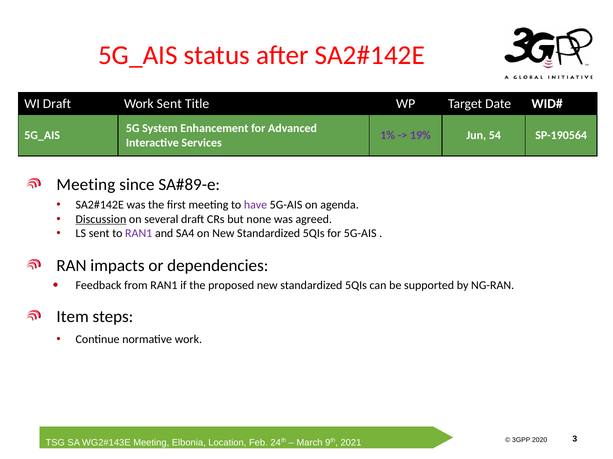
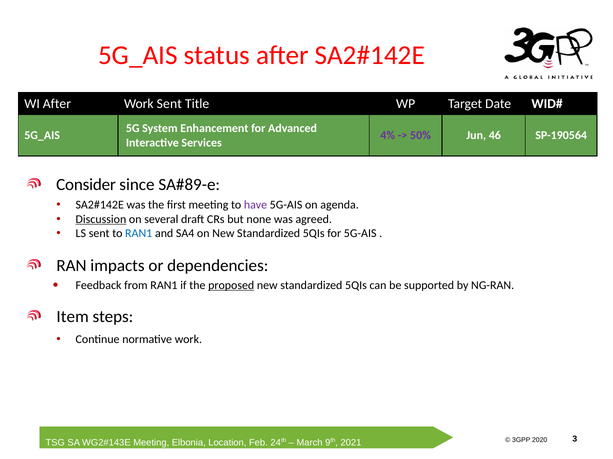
WI Draft: Draft -> After (57, 104)
1%: 1% -> 4% (388, 136)
19%: 19% -> 50% (420, 136)
54: 54 -> 46 (495, 136)
Meeting: Meeting -> Consider (86, 185)
RAN1 colour: purple -> blue (139, 234)
proposed underline: none -> present (231, 286)
